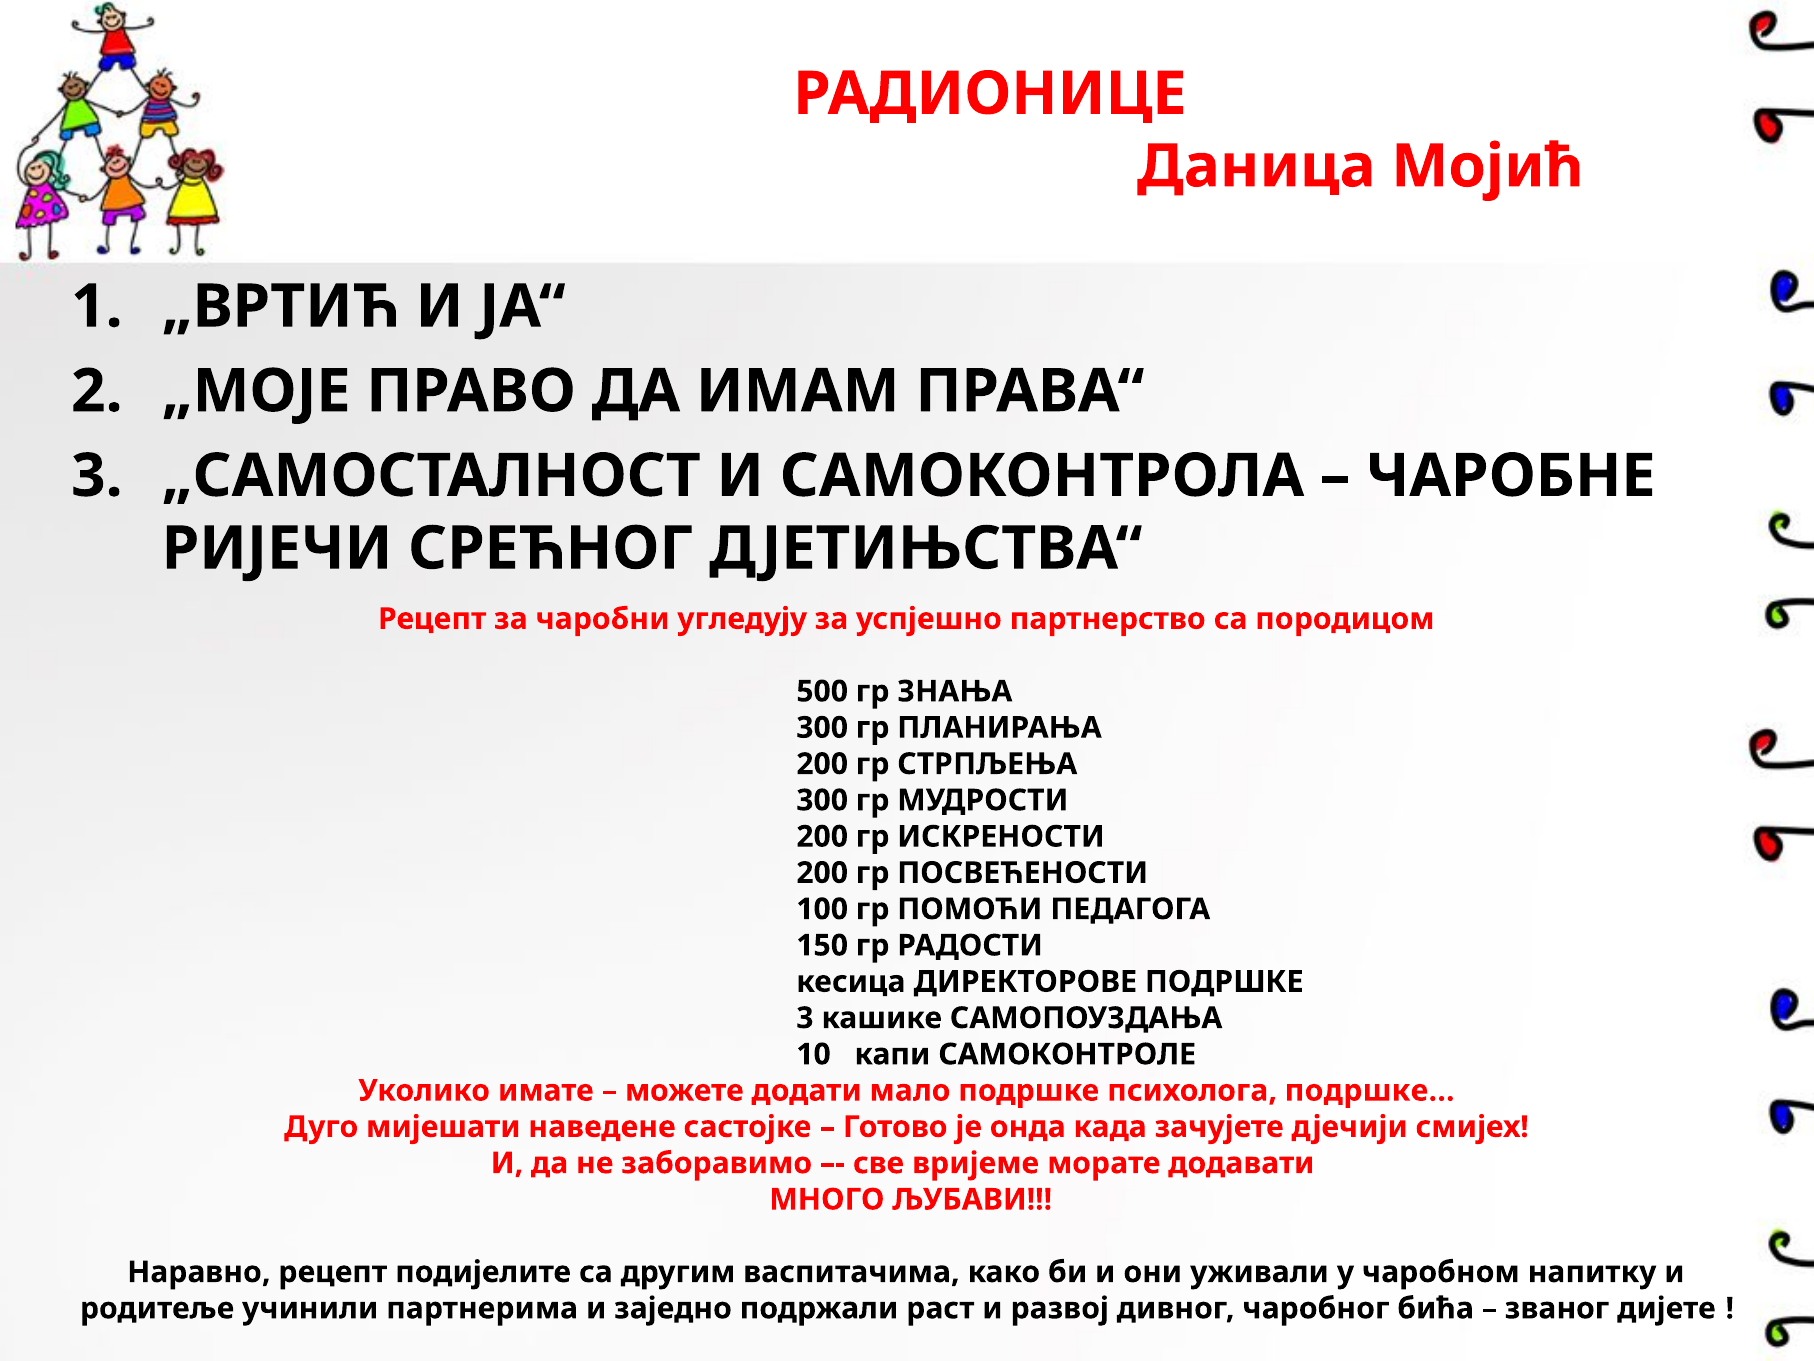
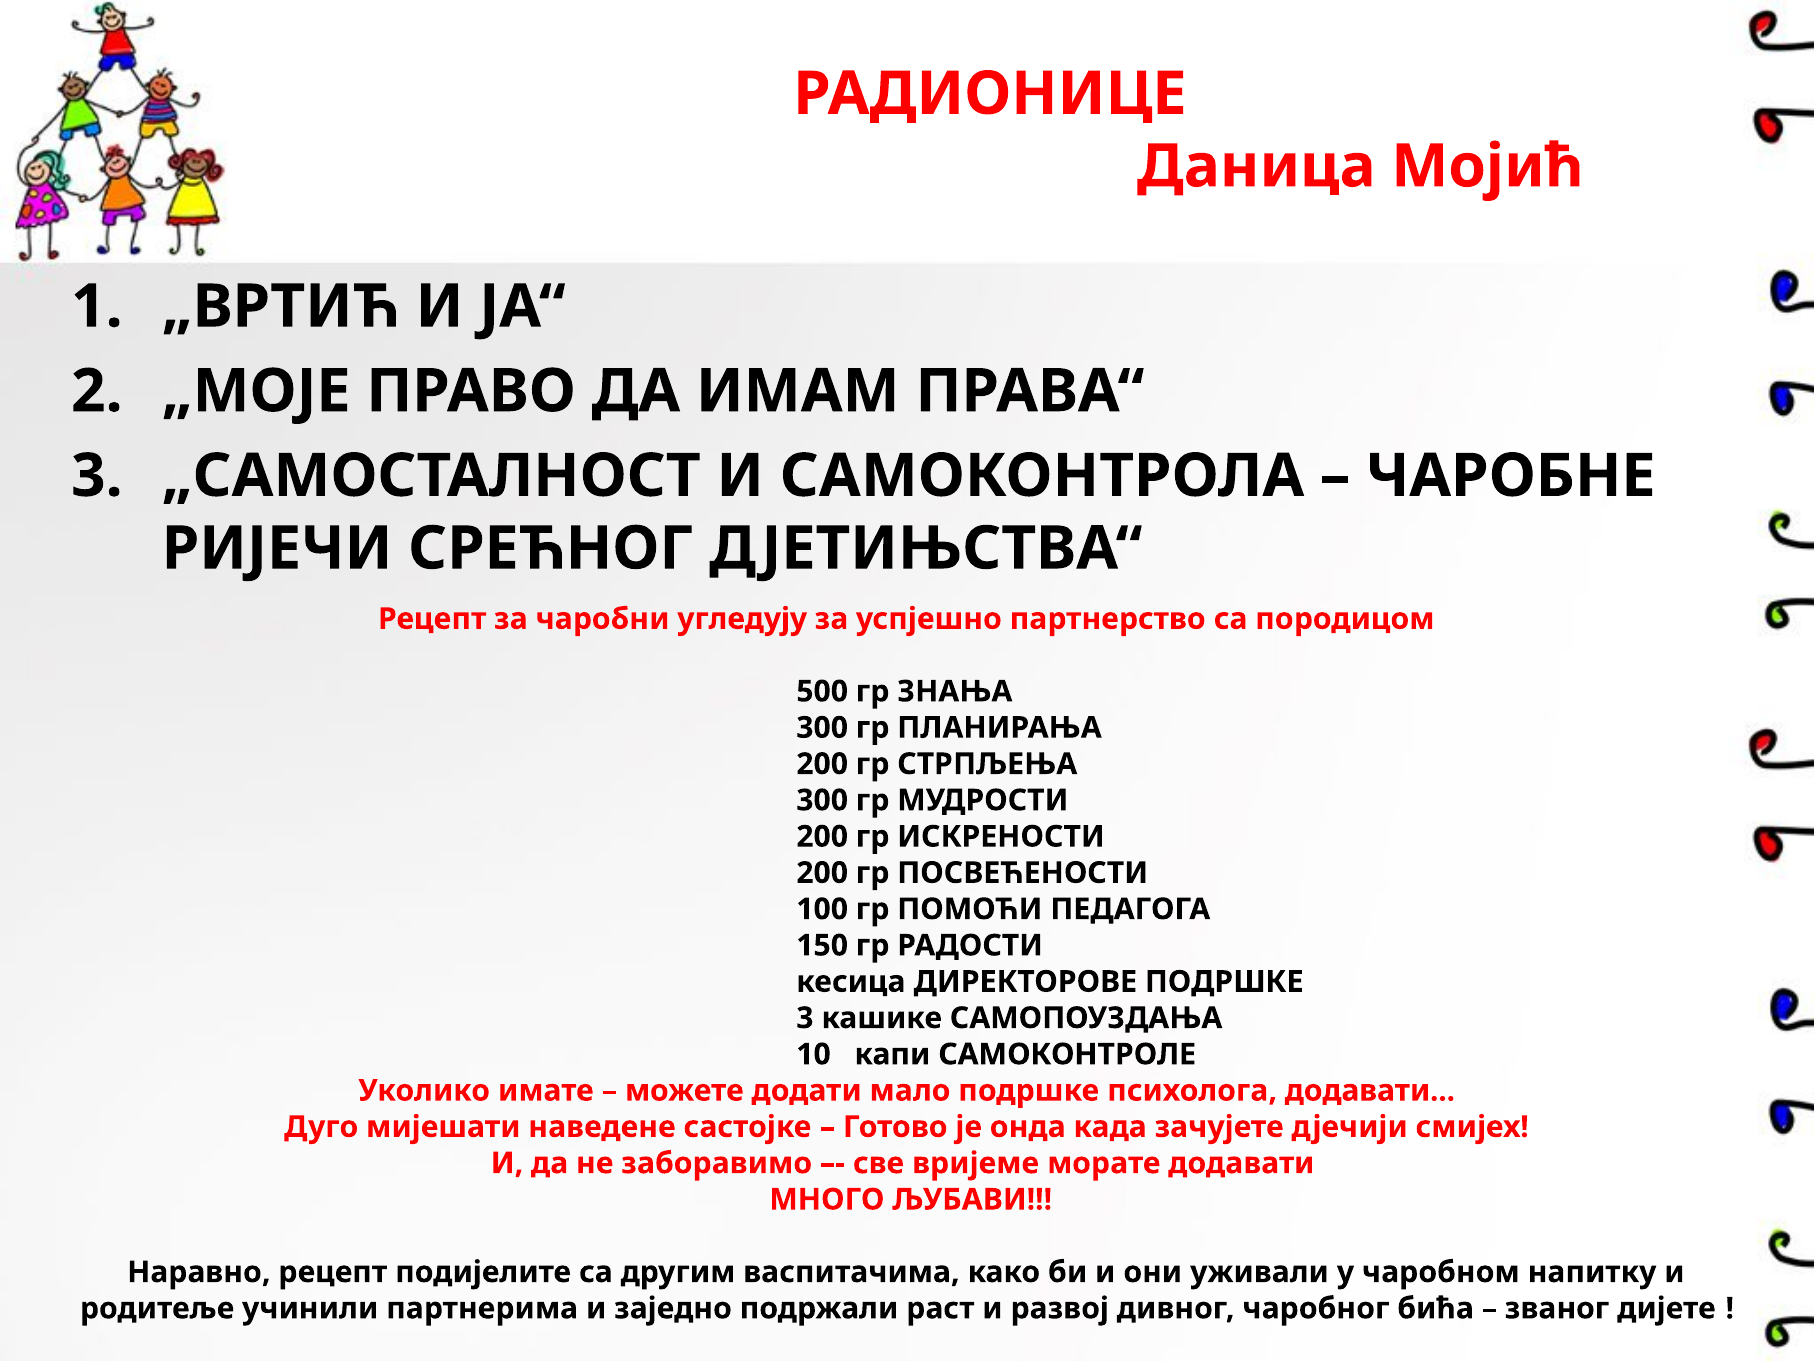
психолога подршке: подршке -> додавати (1370, 1090)
